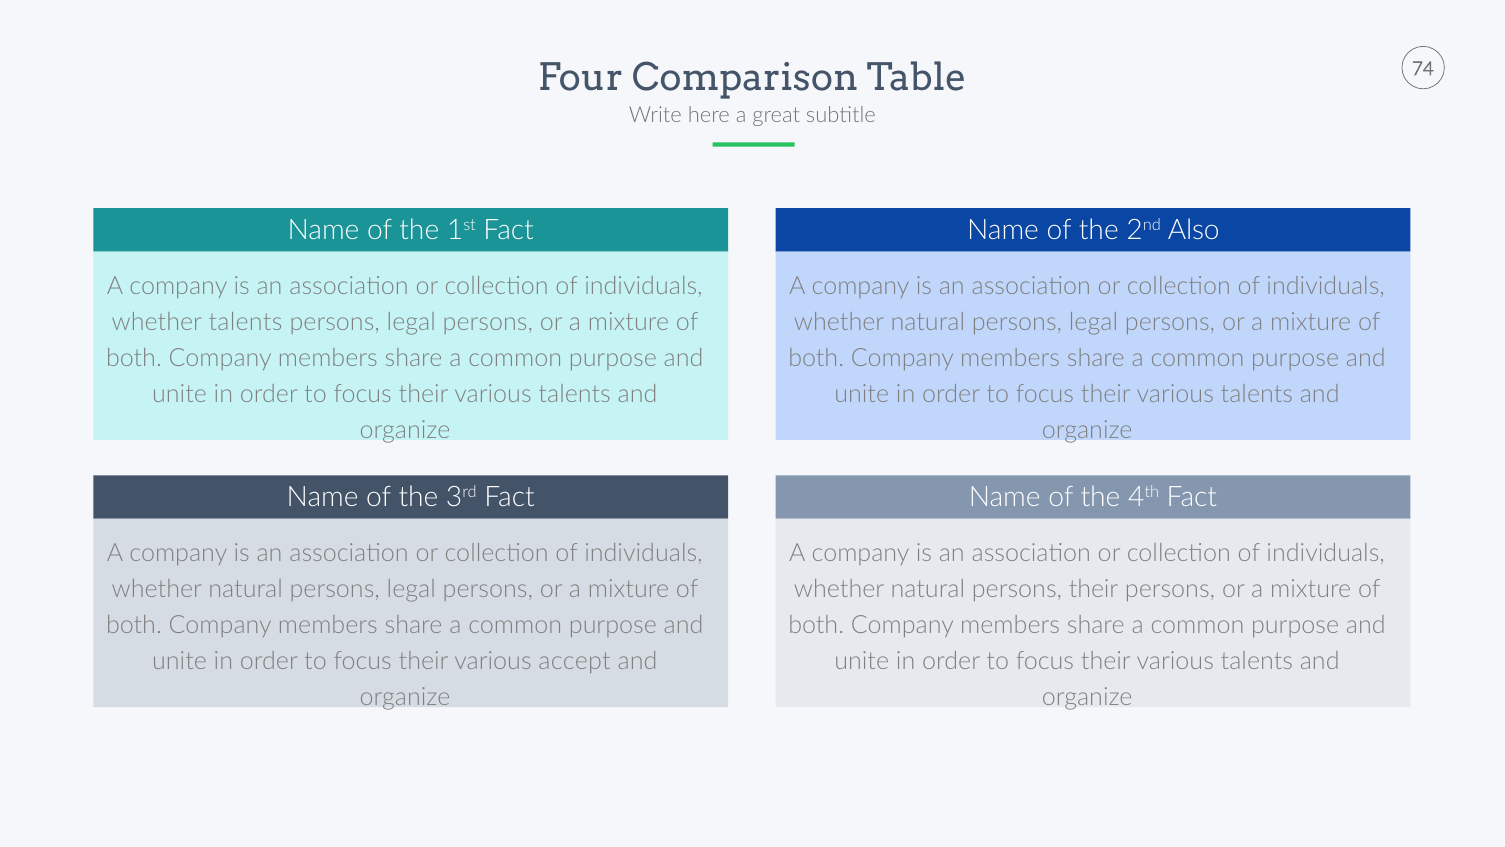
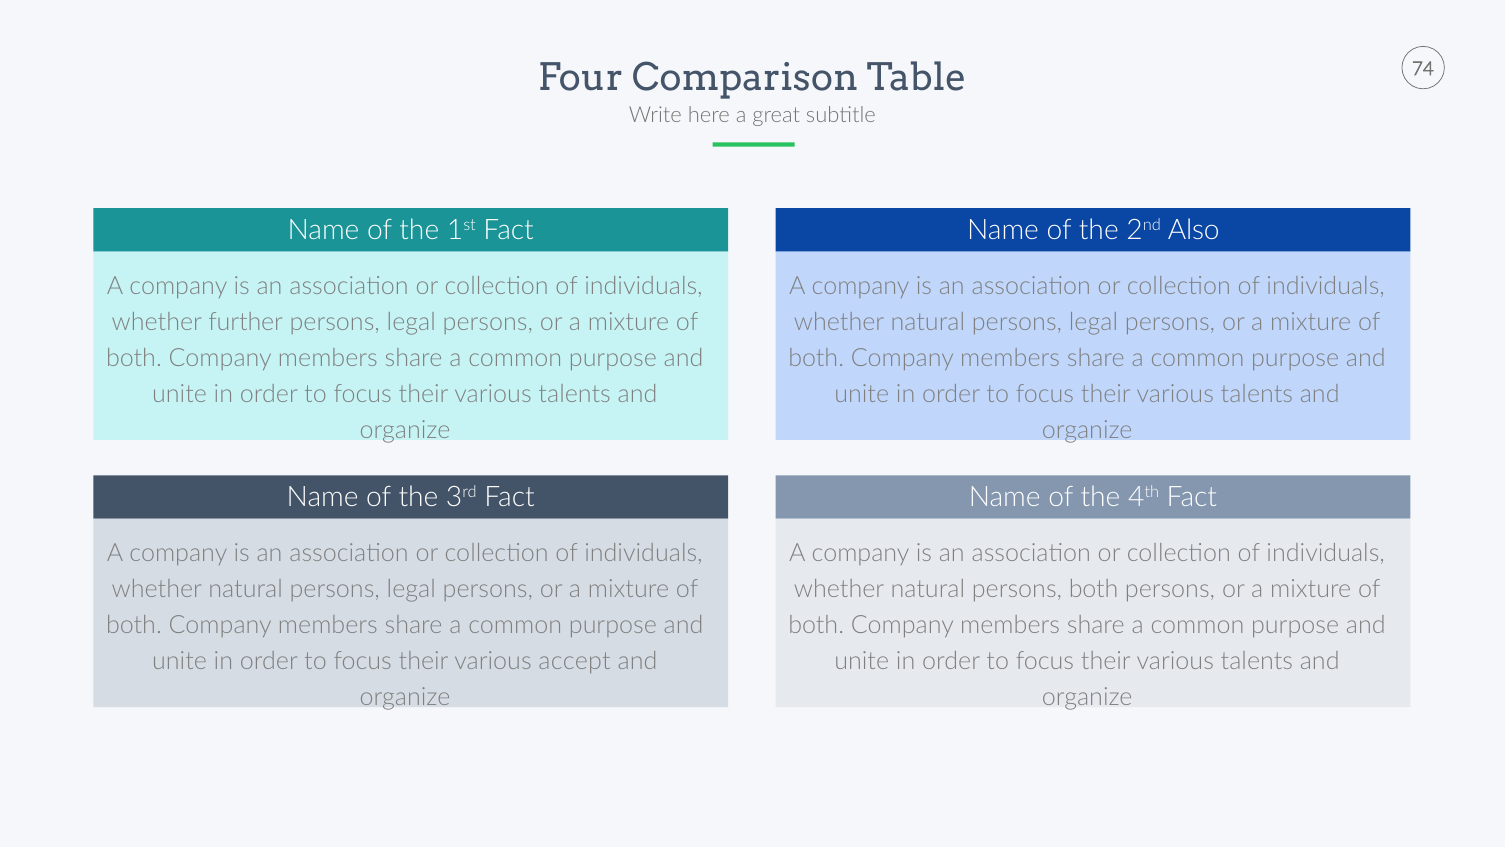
whether talents: talents -> further (246, 322)
persons their: their -> both (1094, 589)
